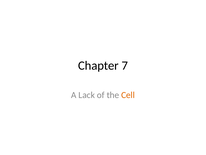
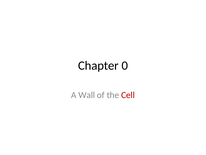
7: 7 -> 0 (125, 65)
Lack: Lack -> Wall (87, 95)
Cell colour: orange -> red (128, 95)
